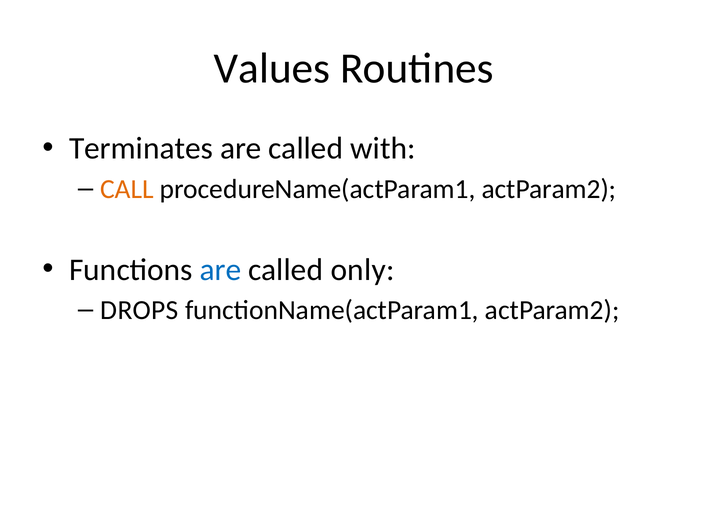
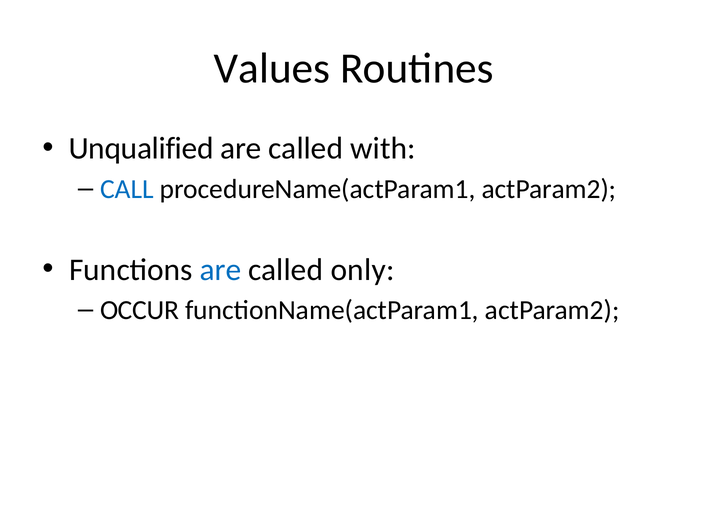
Terminates: Terminates -> Unqualified (141, 149)
CALL colour: orange -> blue (127, 189)
DROPS: DROPS -> OCCUR (140, 310)
